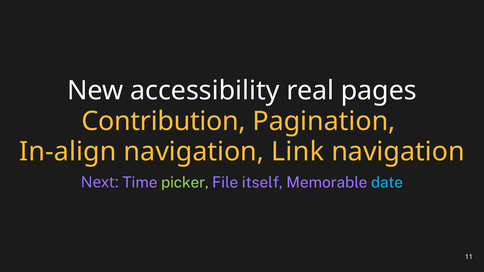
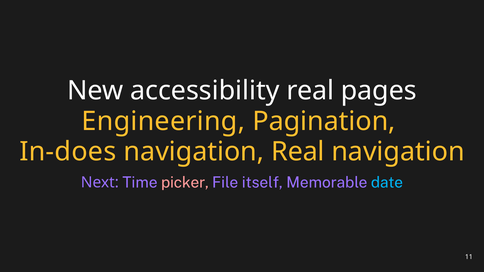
Contribution: Contribution -> Engineering (163, 121)
In-align: In-align -> In-does (68, 152)
navigation Link: Link -> Real (298, 152)
picker colour: light green -> pink (185, 183)
